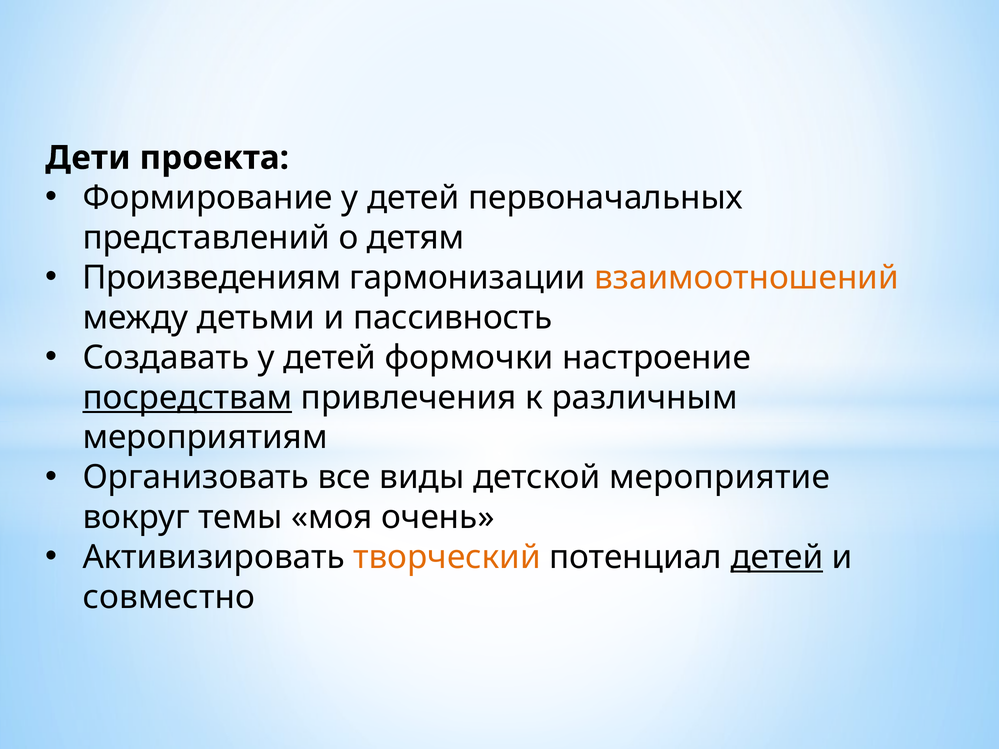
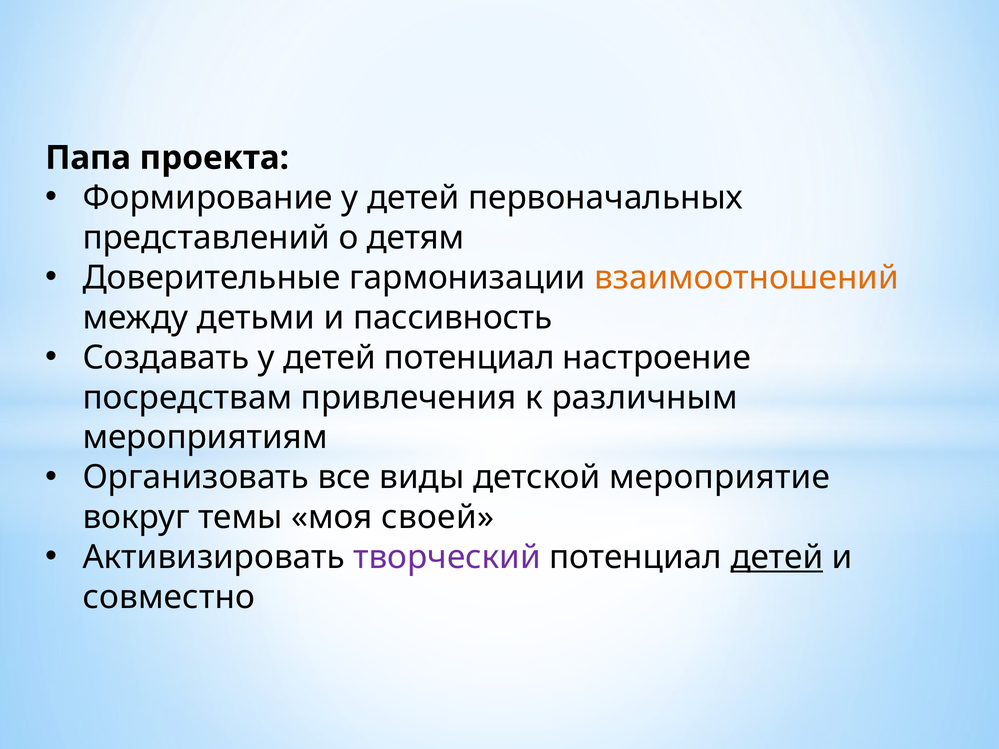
Дети: Дети -> Папа (88, 158)
Произведениям: Произведениям -> Доверительные (212, 278)
детей формочки: формочки -> потенциал (469, 358)
посредствам underline: present -> none (187, 398)
очень: очень -> своей (438, 518)
творческий colour: orange -> purple (447, 558)
